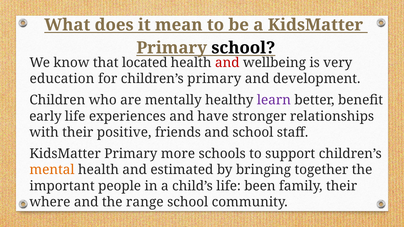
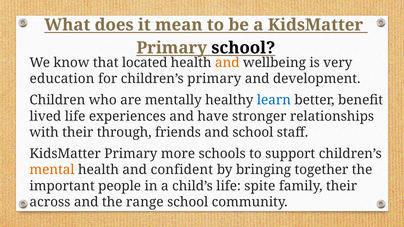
and colour: red -> orange (227, 63)
learn colour: purple -> blue (274, 100)
early: early -> lived (45, 116)
positive: positive -> through (124, 133)
estimated: estimated -> confident (182, 170)
been: been -> spite (260, 186)
where: where -> across (50, 202)
